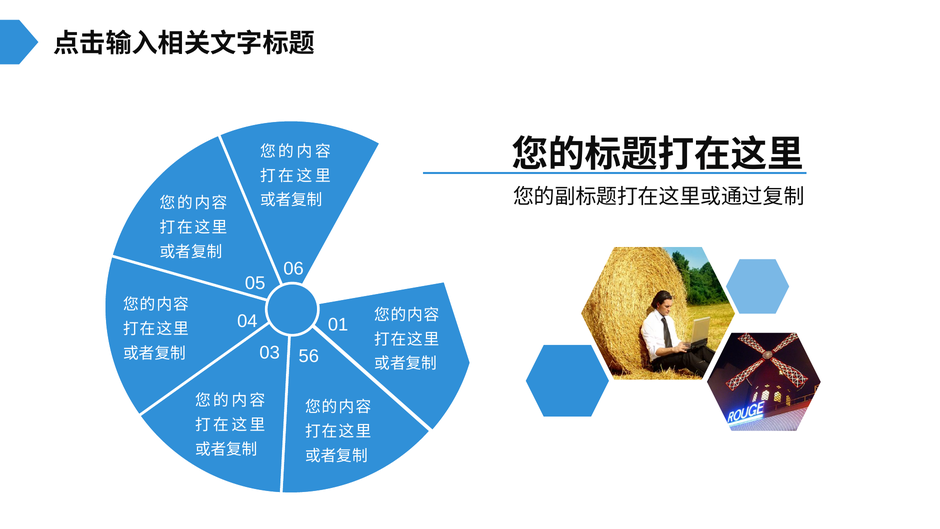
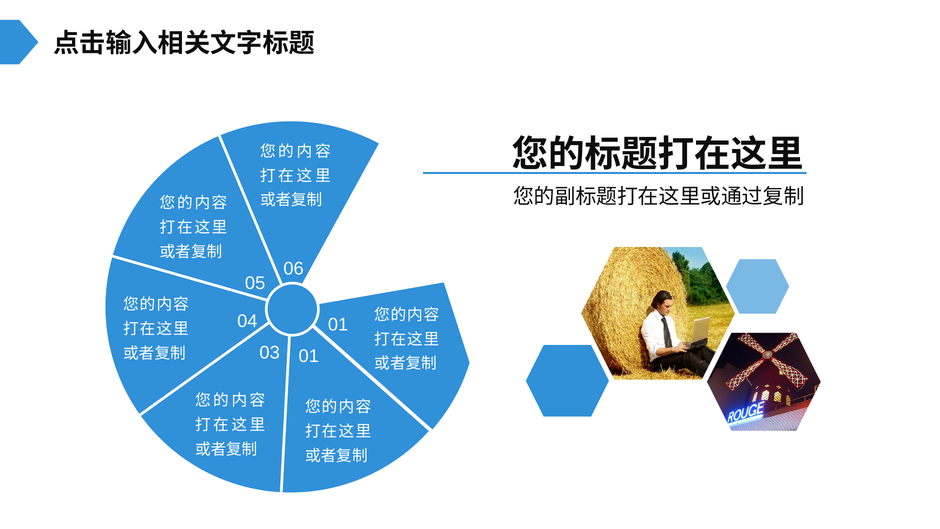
03 56: 56 -> 01 (309, 356)
